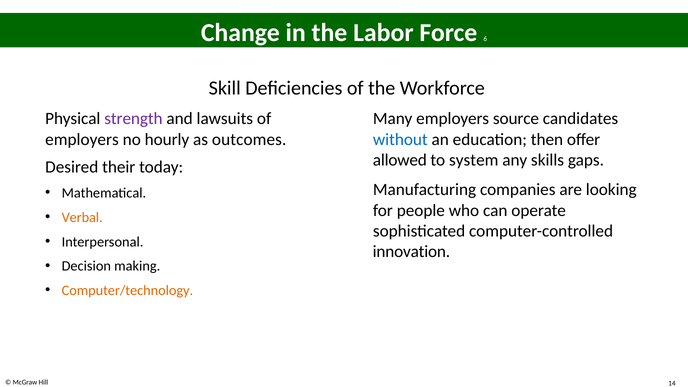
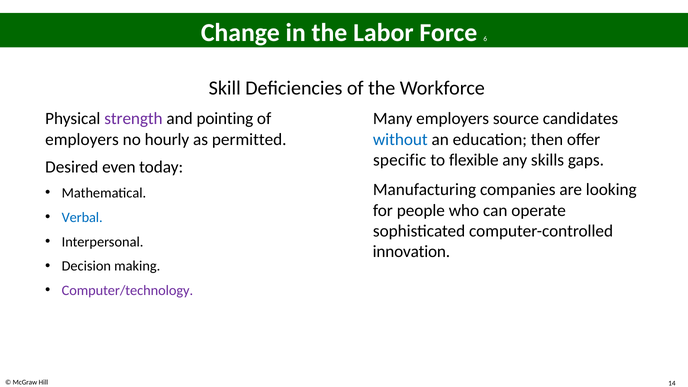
lawsuits: lawsuits -> pointing (225, 119)
outcomes: outcomes -> permitted (249, 139)
allowed: allowed -> specific (400, 160)
system: system -> flexible (474, 160)
their: their -> even (119, 167)
Verbal colour: orange -> blue (82, 217)
Computer/technology colour: orange -> purple (127, 291)
